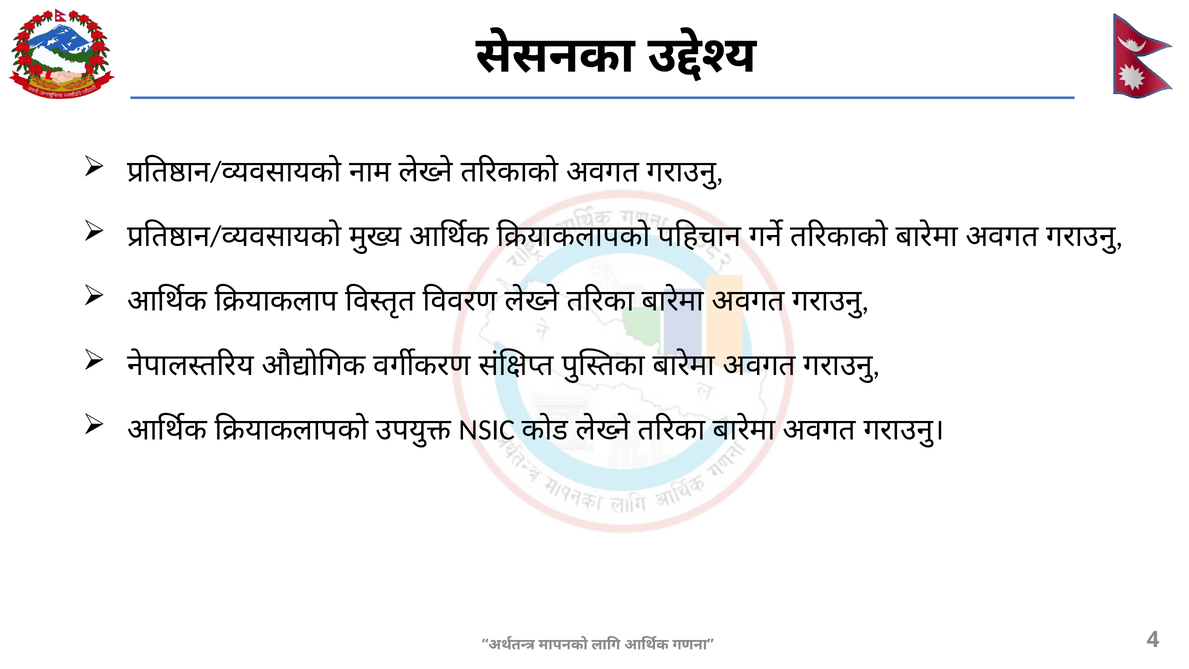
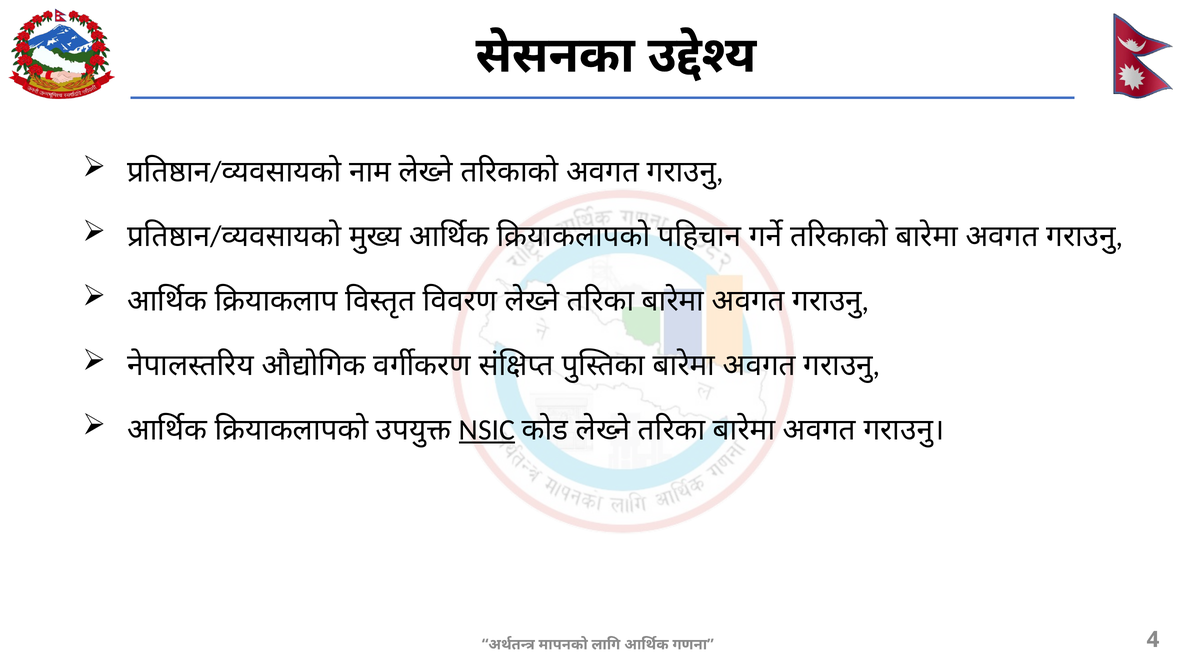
NSIC underline: none -> present (487, 430)
